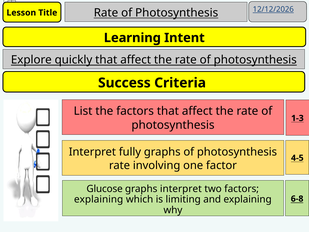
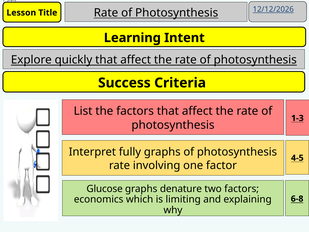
graphs interpret: interpret -> denature (181, 189)
explaining: explaining -> economics (99, 199)
